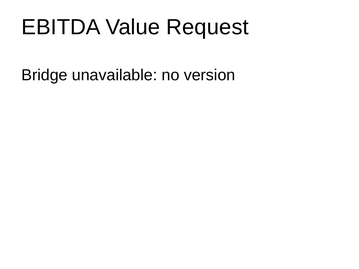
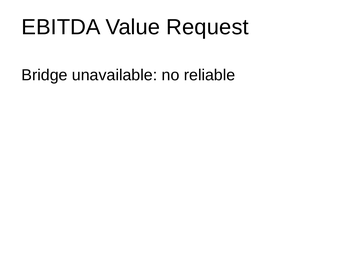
version: version -> reliable (210, 75)
